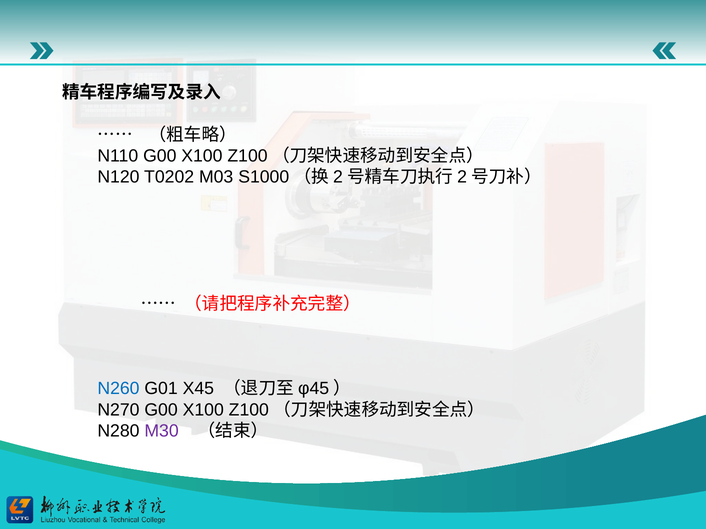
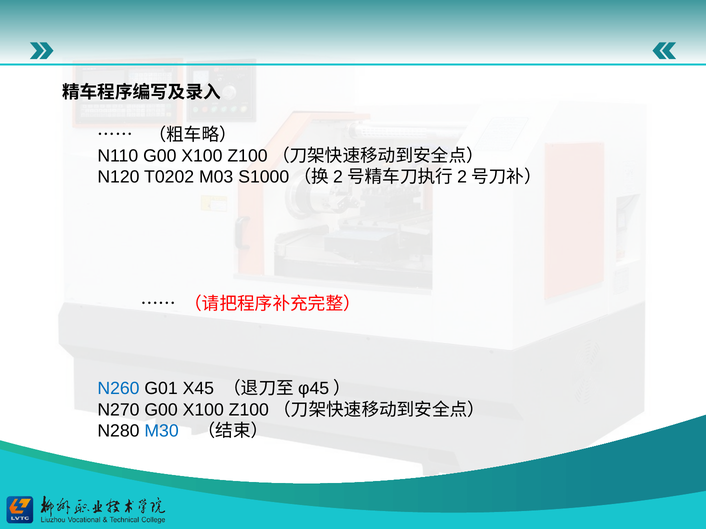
M30 colour: purple -> blue (162, 431)
